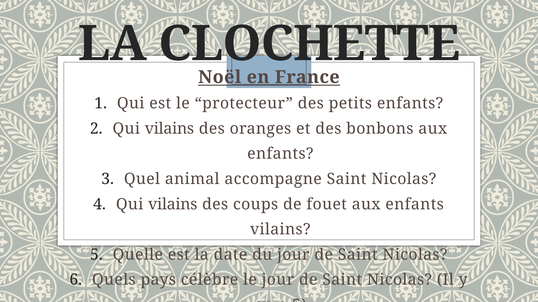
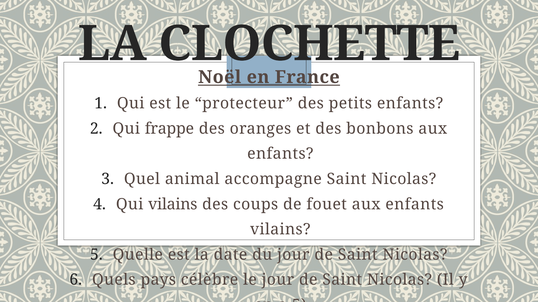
vilains: vilains -> frappe (169, 129)
